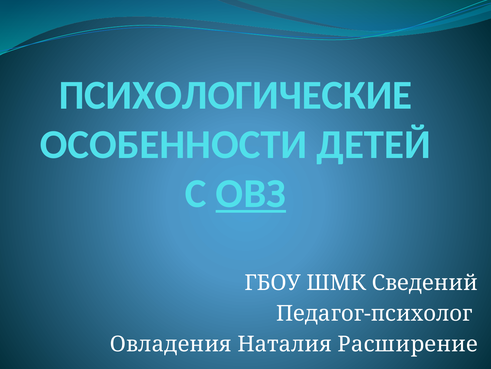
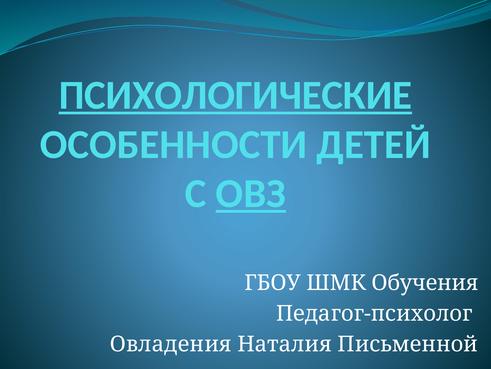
ПСИХОЛОГИЧЕСКИЕ underline: none -> present (235, 95)
Сведений: Сведений -> Обучения (425, 282)
Расширение: Расширение -> Письменной (408, 344)
